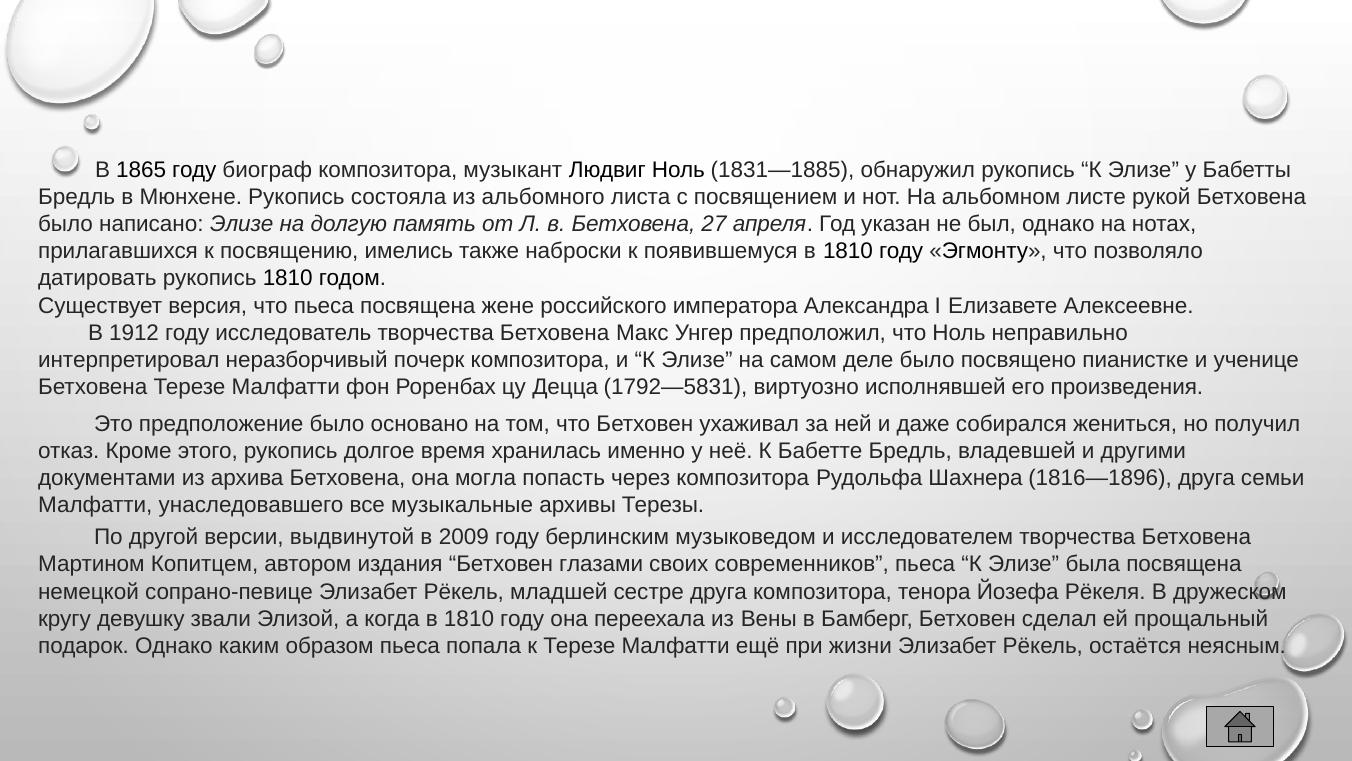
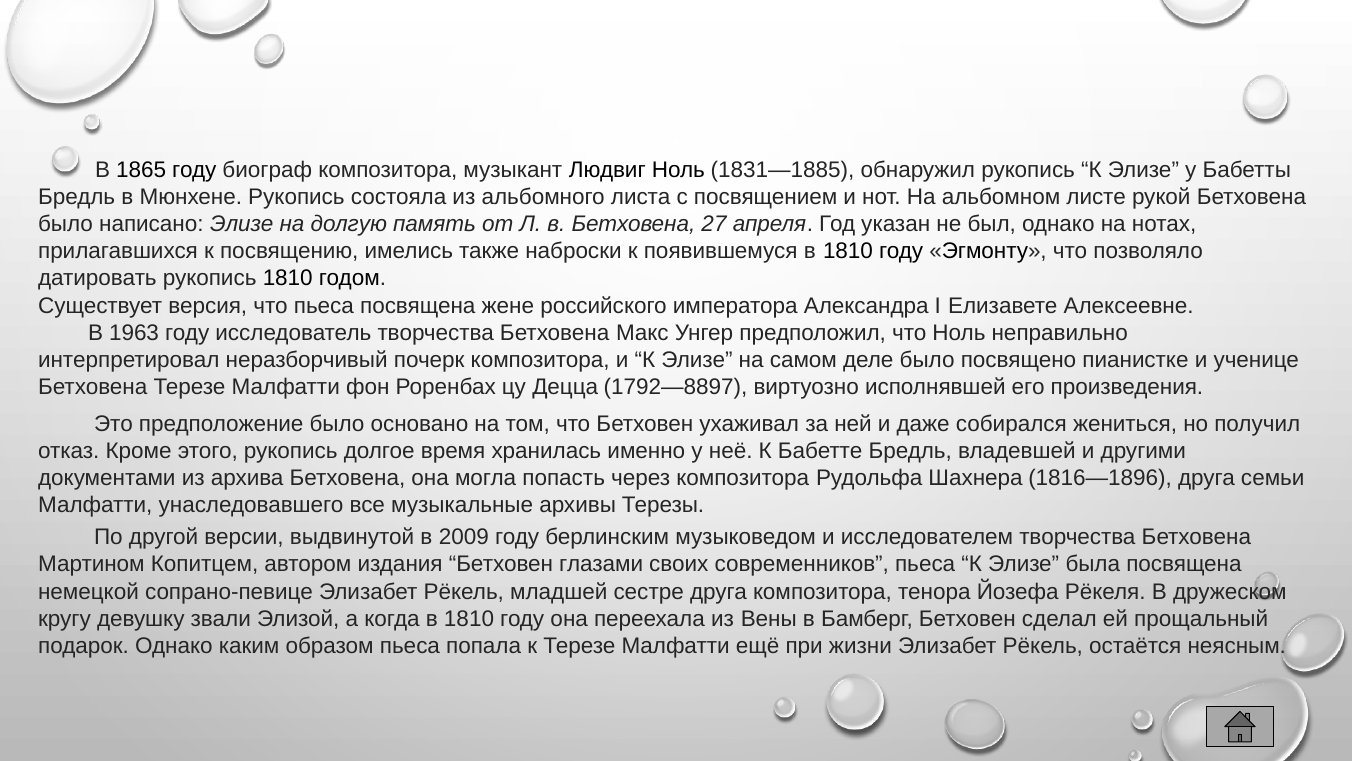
1912: 1912 -> 1963 (134, 332)
1792—5831: 1792—5831 -> 1792—8897 (676, 386)
